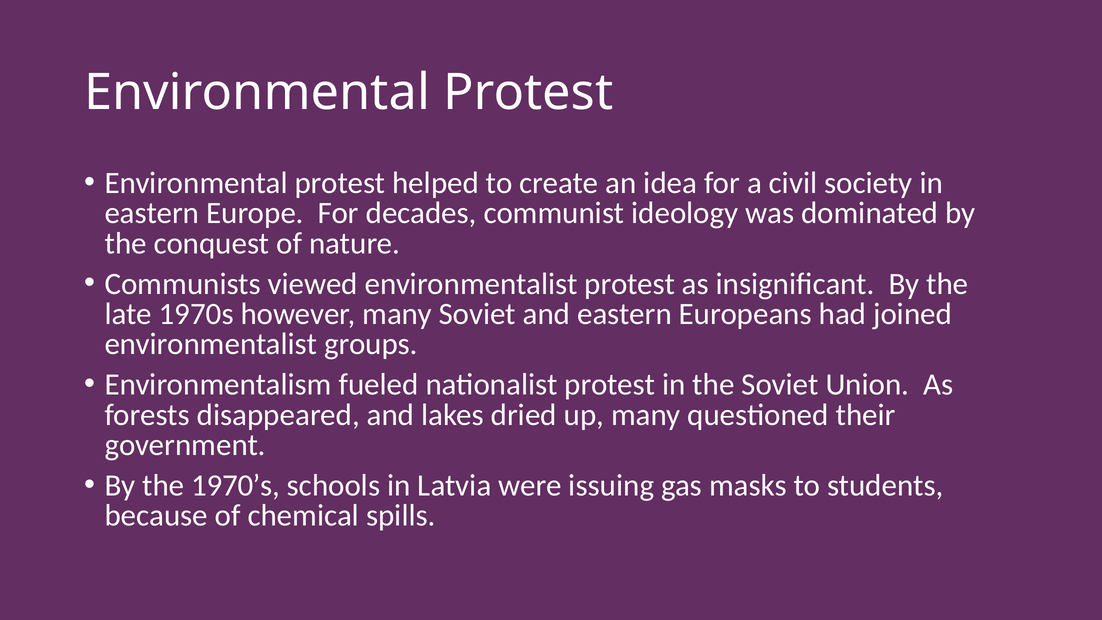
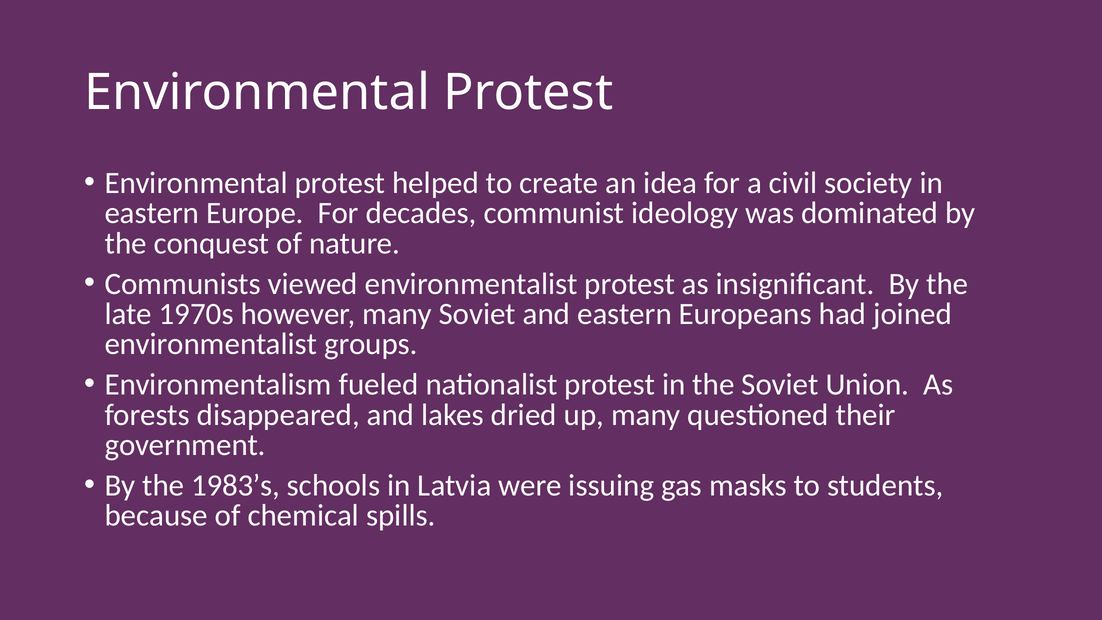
1970’s: 1970’s -> 1983’s (236, 485)
